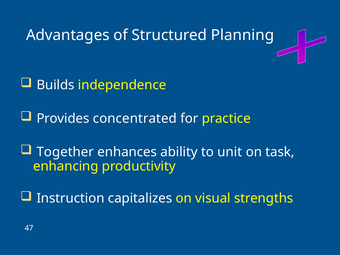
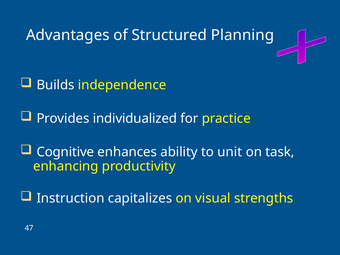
concentrated: concentrated -> individualized (135, 118)
Together: Together -> Cognitive (65, 152)
